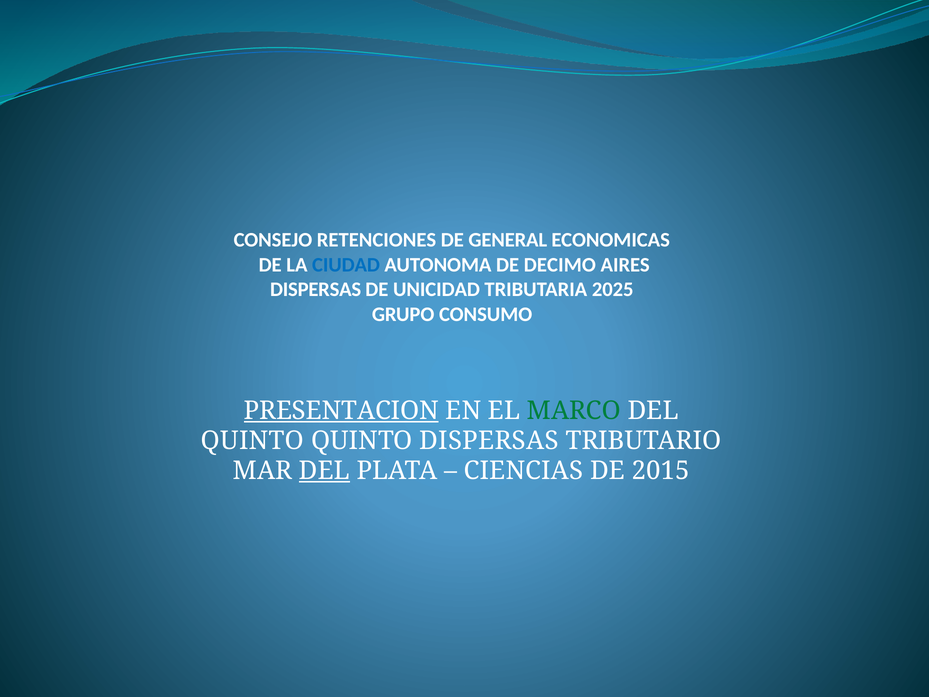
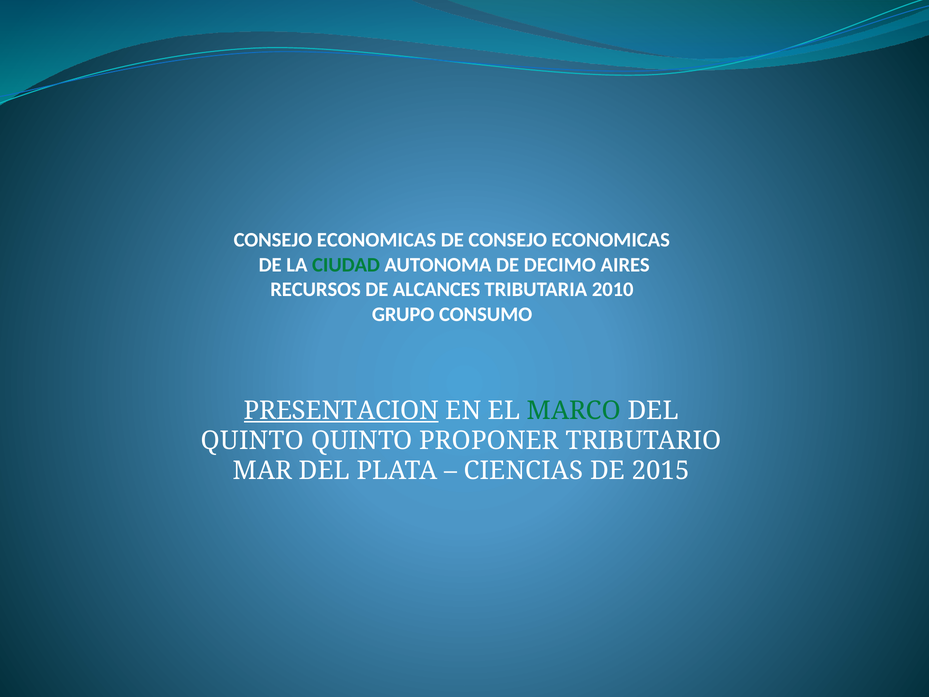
RETENCIONES: RETENCIONES -> ECONOMICAS (377, 240)
DE GENERAL: GENERAL -> CONSEJO (508, 240)
CIUDAD colour: blue -> green (346, 265)
DISPERSAS: DISPERSAS -> RECURSOS (316, 289)
UNICIDAD: UNICIDAD -> ALCANCES (437, 289)
2025: 2025 -> 2010 (613, 289)
QUINTO DISPERSAS: DISPERSAS -> PROPONER (489, 441)
DEL underline: present -> none (324, 471)
